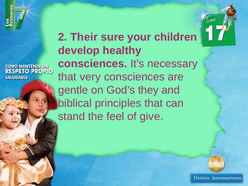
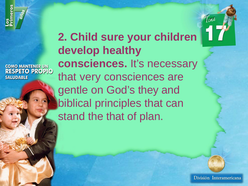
Their: Their -> Child (84, 37)
the feel: feel -> that (115, 117)
give: give -> plan (152, 117)
